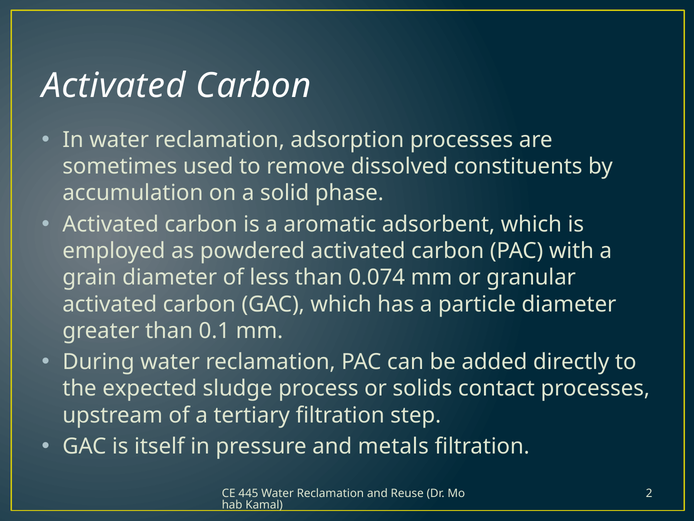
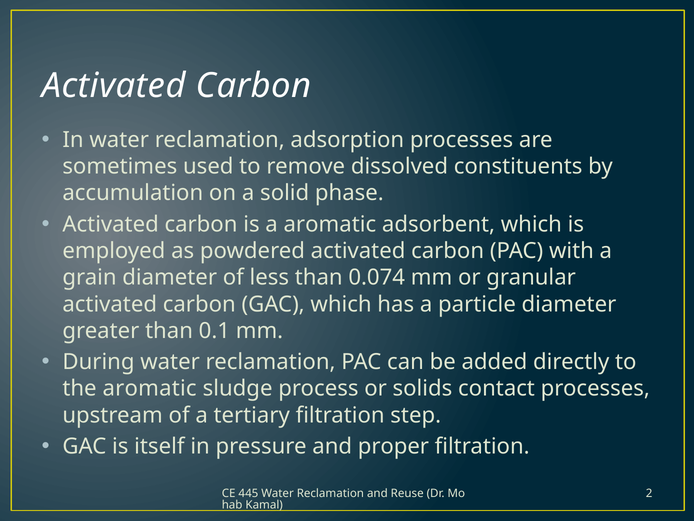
the expected: expected -> aromatic (150, 388)
metals: metals -> proper (393, 446)
